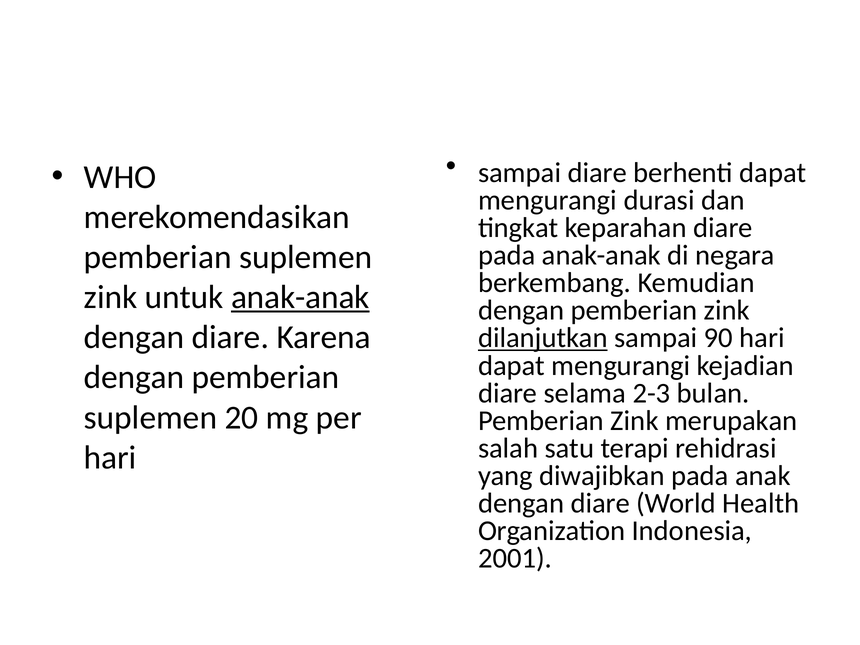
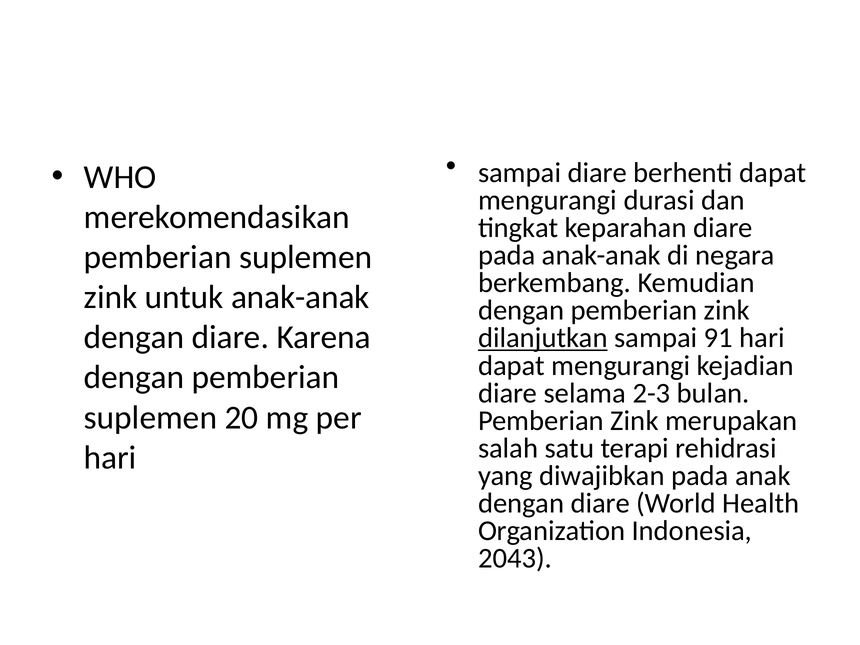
anak-anak underline: present -> none (300, 297)
90: 90 -> 91 (718, 338)
2001: 2001 -> 2043 (515, 558)
